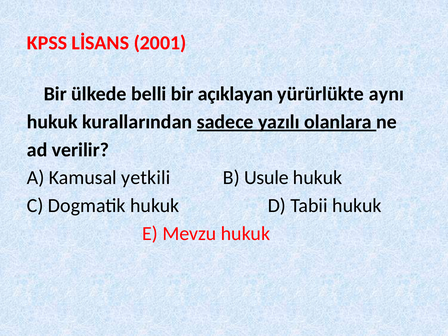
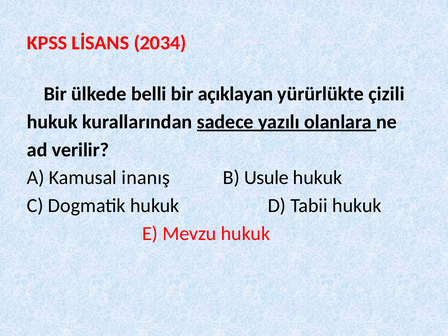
2001: 2001 -> 2034 (160, 43)
aynı: aynı -> çizili (387, 94)
yetkili: yetkili -> inanış (146, 178)
